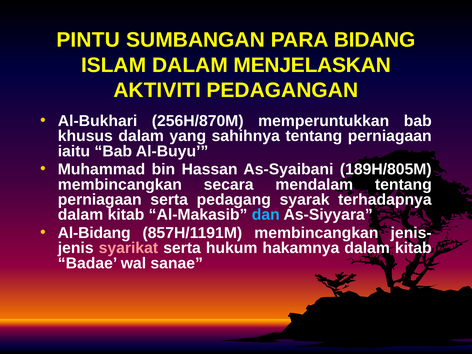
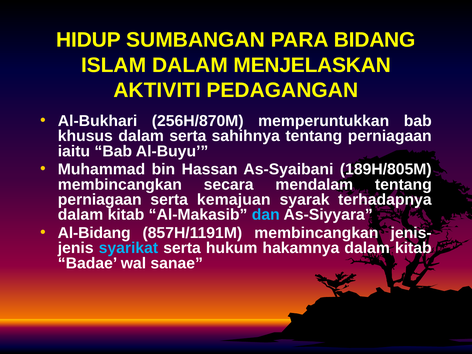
PINTU: PINTU -> HIDUP (88, 40)
dalam yang: yang -> serta (188, 136)
pedagang: pedagang -> kemajuan (234, 200)
syarikat colour: pink -> light blue (128, 248)
